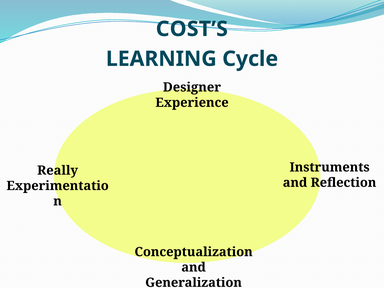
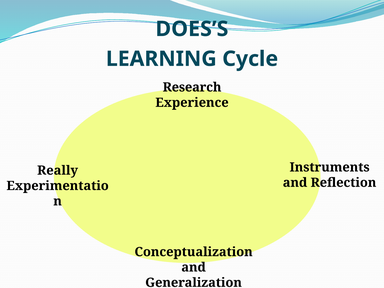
COST’S: COST’S -> DOES’S (192, 29)
Designer: Designer -> Research (192, 87)
